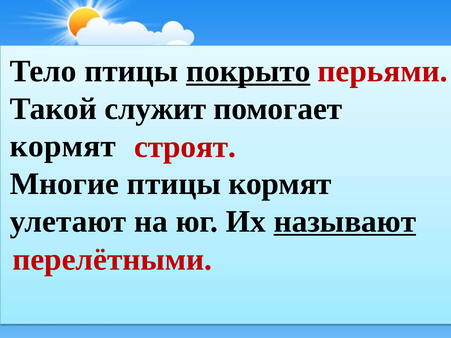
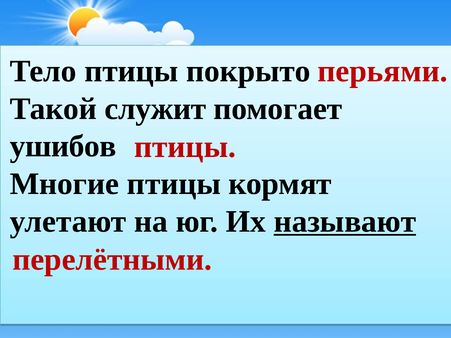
покрыто underline: present -> none (248, 71)
кормят: кормят -> ушибов (63, 146)
строят: строят -> птицы (185, 147)
